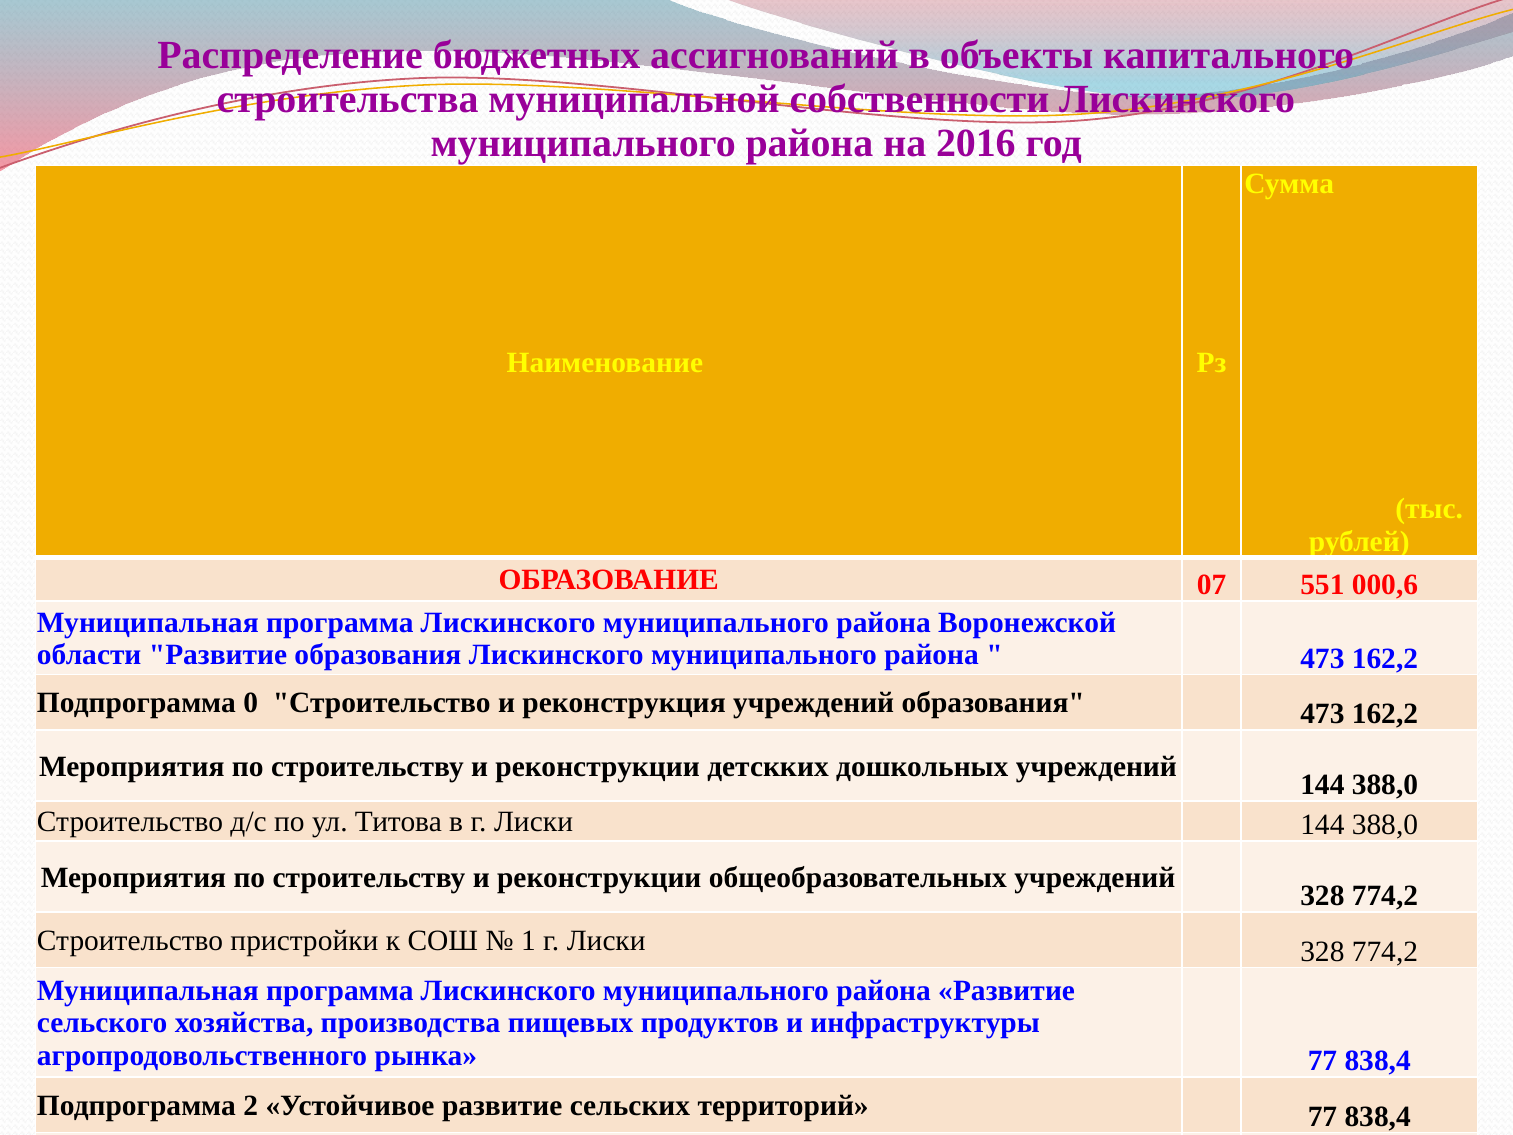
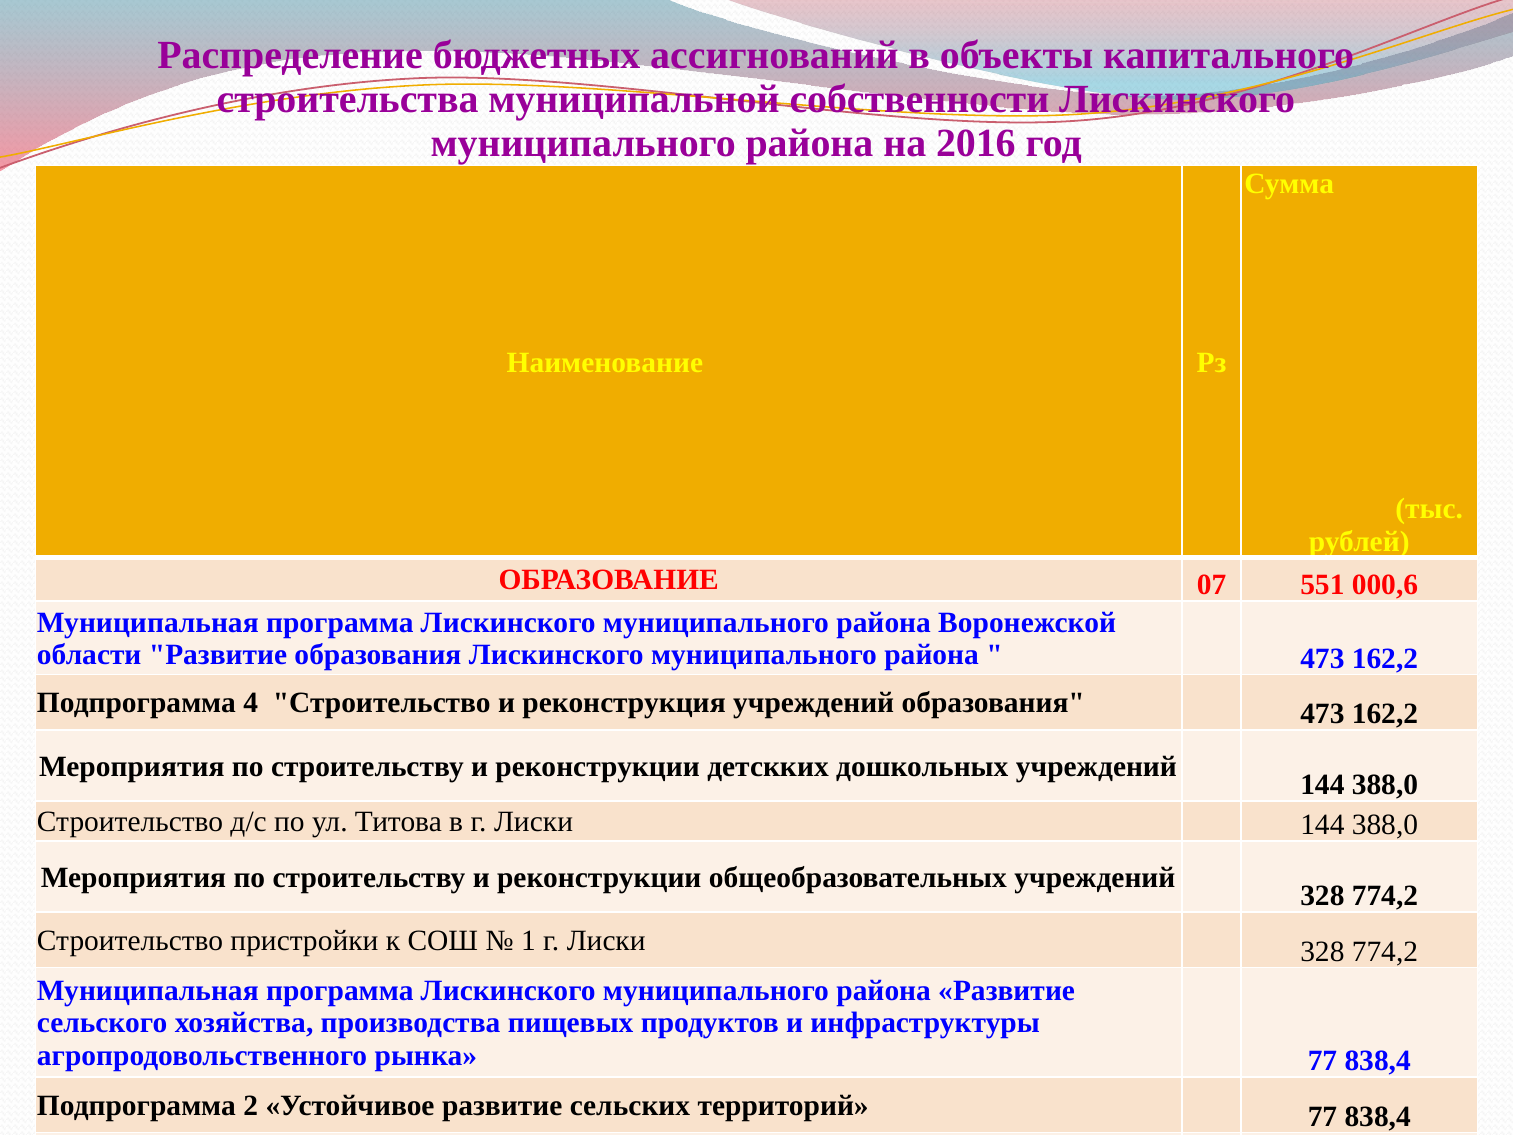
0: 0 -> 4 (251, 703)
